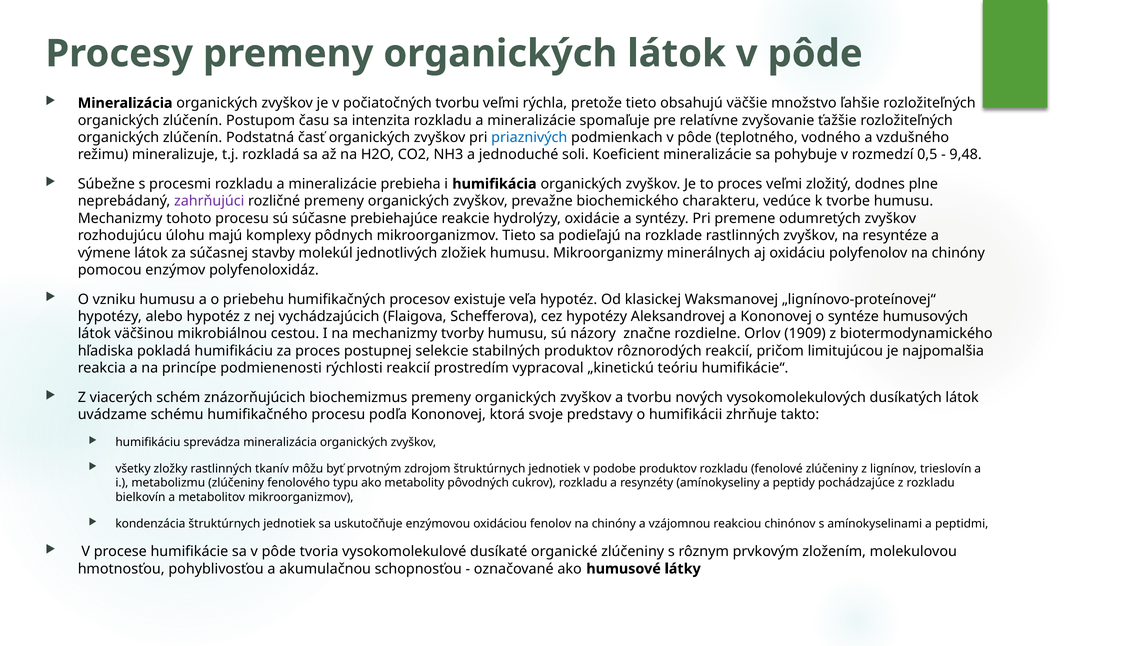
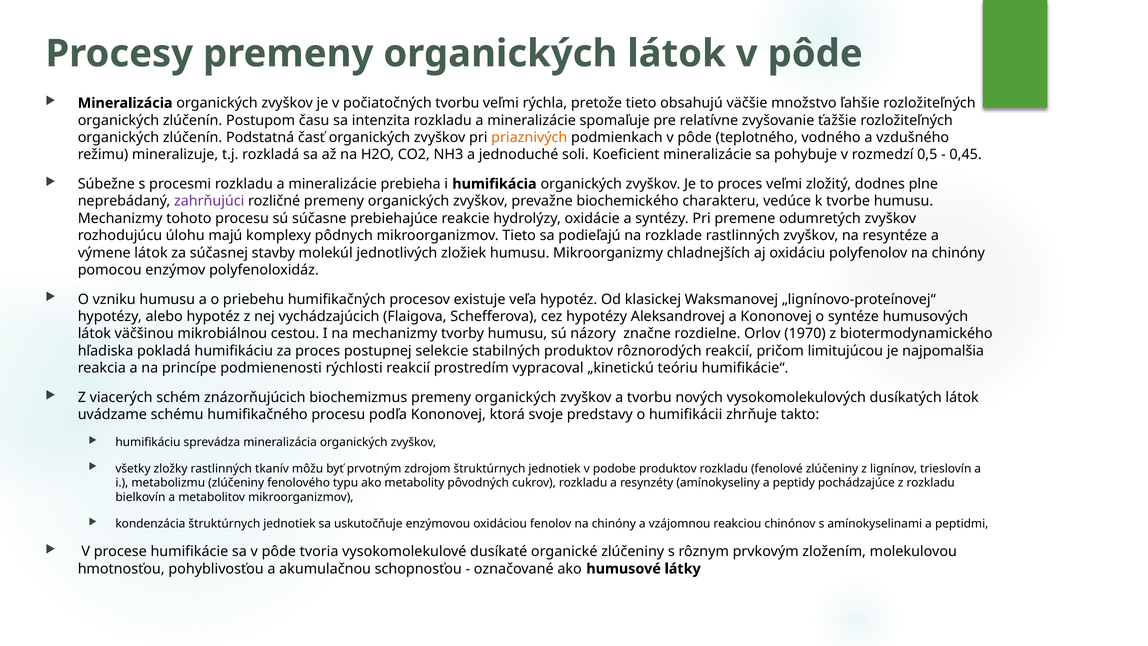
priaznivých colour: blue -> orange (529, 137)
9,48: 9,48 -> 0,45 (966, 155)
minerálnych: minerálnych -> chladnejších (709, 253)
1909: 1909 -> 1970 (805, 334)
